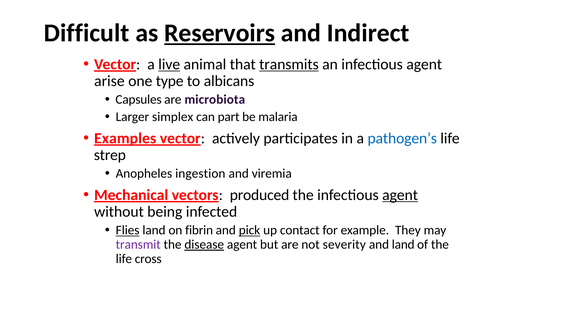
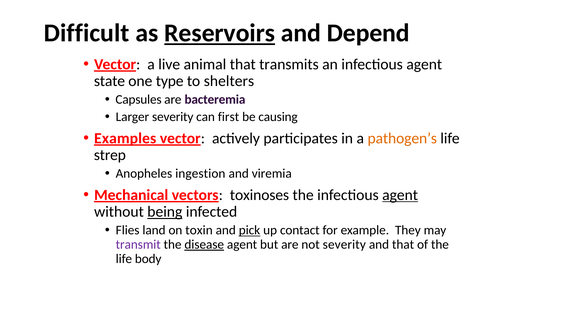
Indirect: Indirect -> Depend (368, 33)
live underline: present -> none (169, 64)
transmits underline: present -> none (289, 64)
arise: arise -> state (110, 81)
albicans: albicans -> shelters (229, 81)
microbiota: microbiota -> bacteremia (215, 100)
Larger simplex: simplex -> severity (173, 117)
part: part -> first (229, 117)
malaria: malaria -> causing (278, 117)
pathogen’s colour: blue -> orange (402, 138)
produced: produced -> toxinoses (259, 195)
being underline: none -> present (165, 212)
Flies underline: present -> none (128, 231)
fibrin: fibrin -> toxin (199, 231)
and land: land -> that (403, 245)
cross: cross -> body (148, 259)
